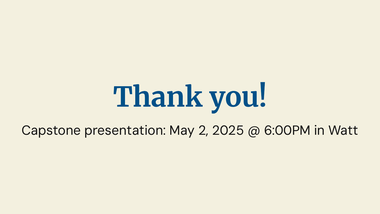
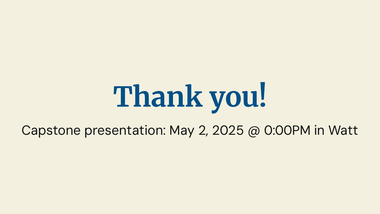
6:00PM: 6:00PM -> 0:00PM (287, 130)
